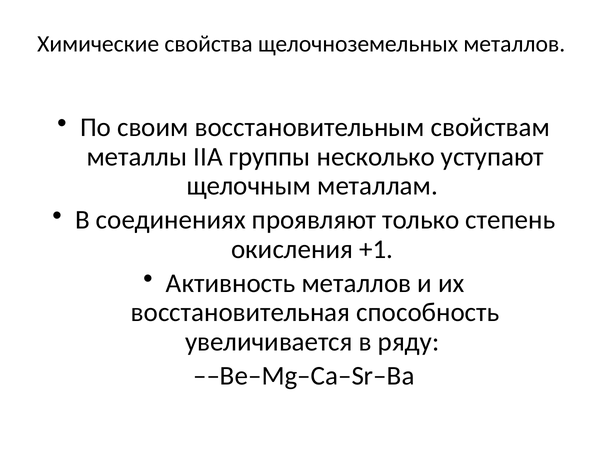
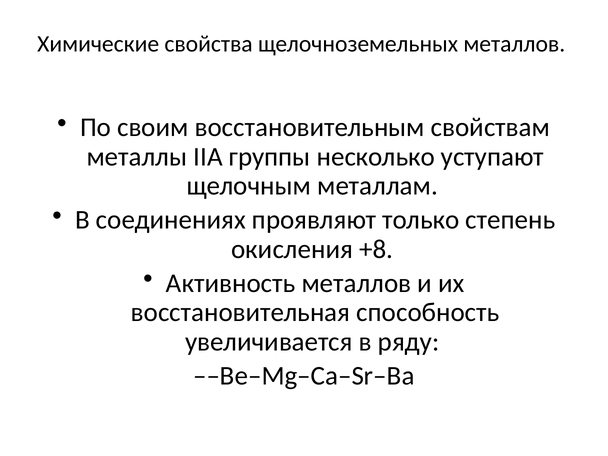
+1: +1 -> +8 (376, 249)
